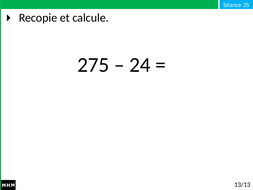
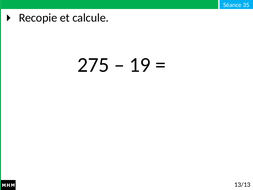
24: 24 -> 19 (140, 65)
